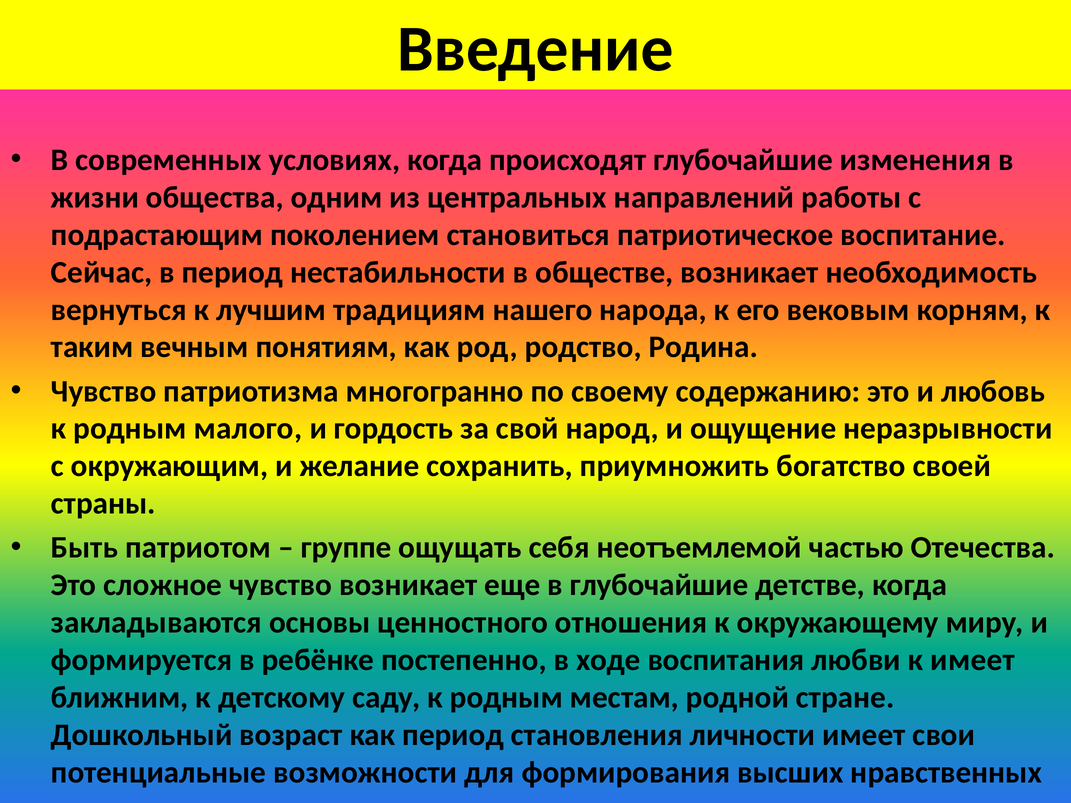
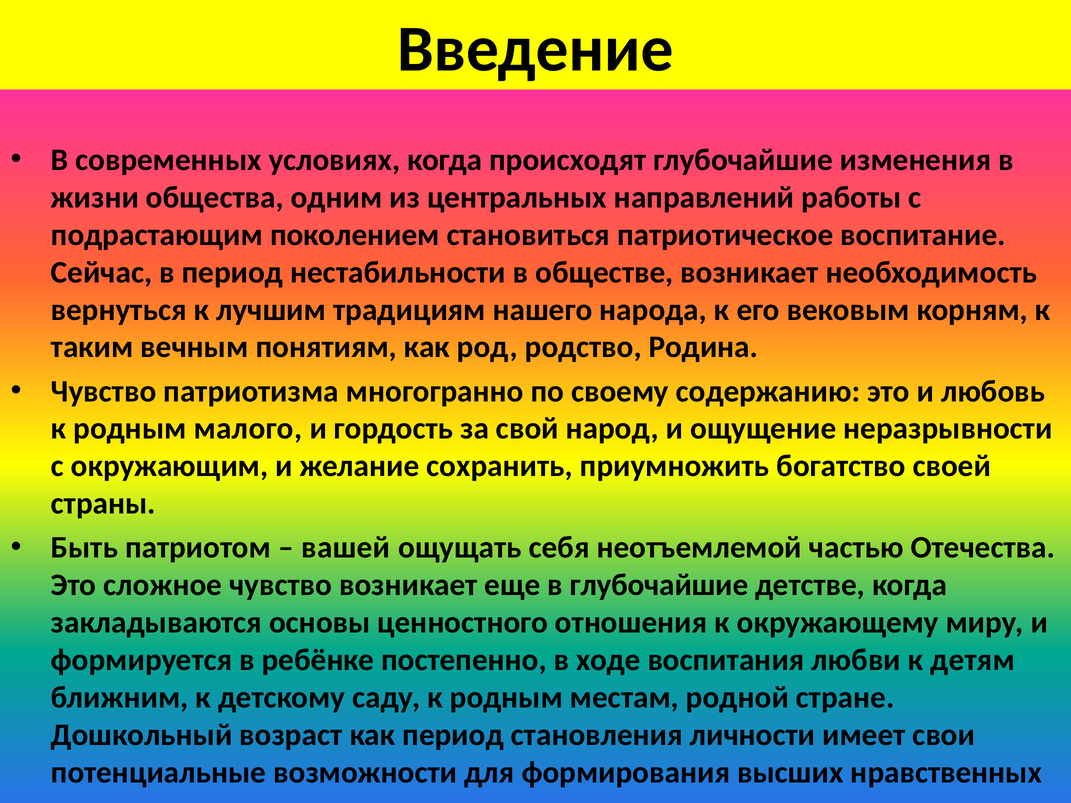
группе: группе -> вашей (346, 548)
к имеет: имеет -> детям (973, 660)
